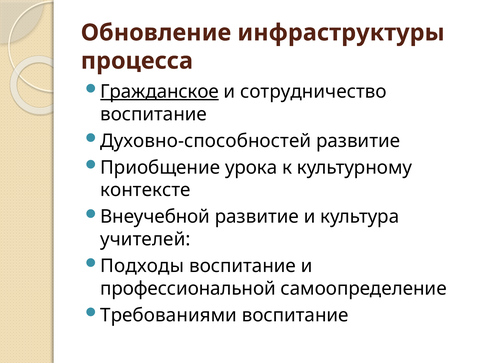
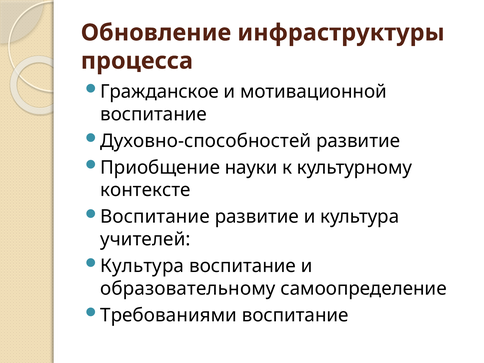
Гражданское underline: present -> none (160, 92)
сотрудничество: сотрудничество -> мотивационной (313, 92)
урока: урока -> науки (251, 168)
Внеучебной: Внеучебной -> Воспитание (155, 217)
Подходы: Подходы -> Культура (142, 266)
профессиональной: профессиональной -> образовательному (188, 289)
